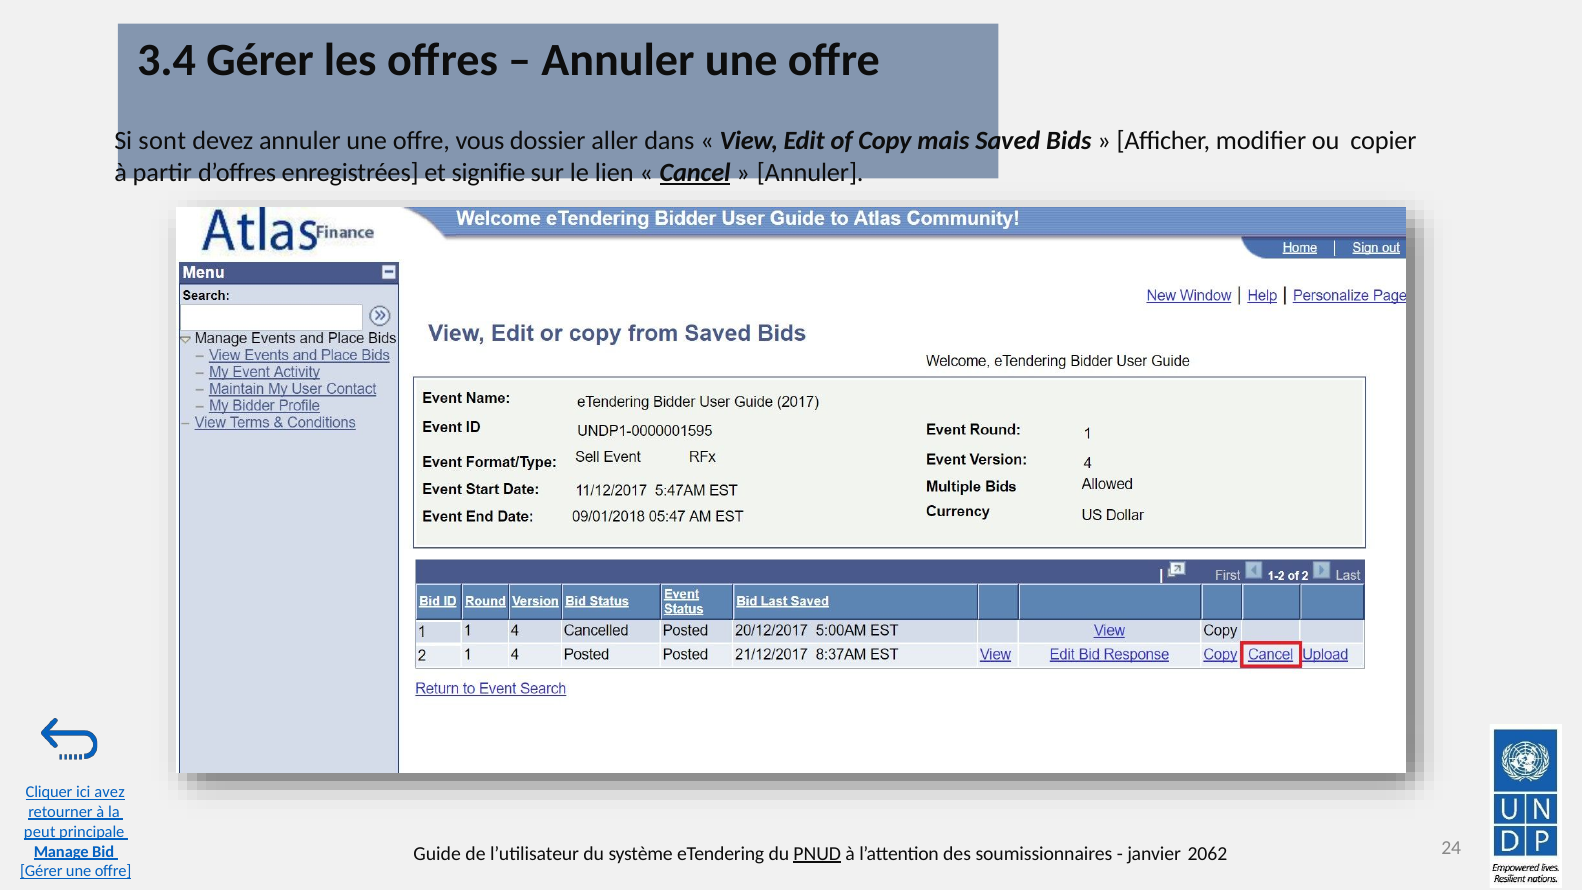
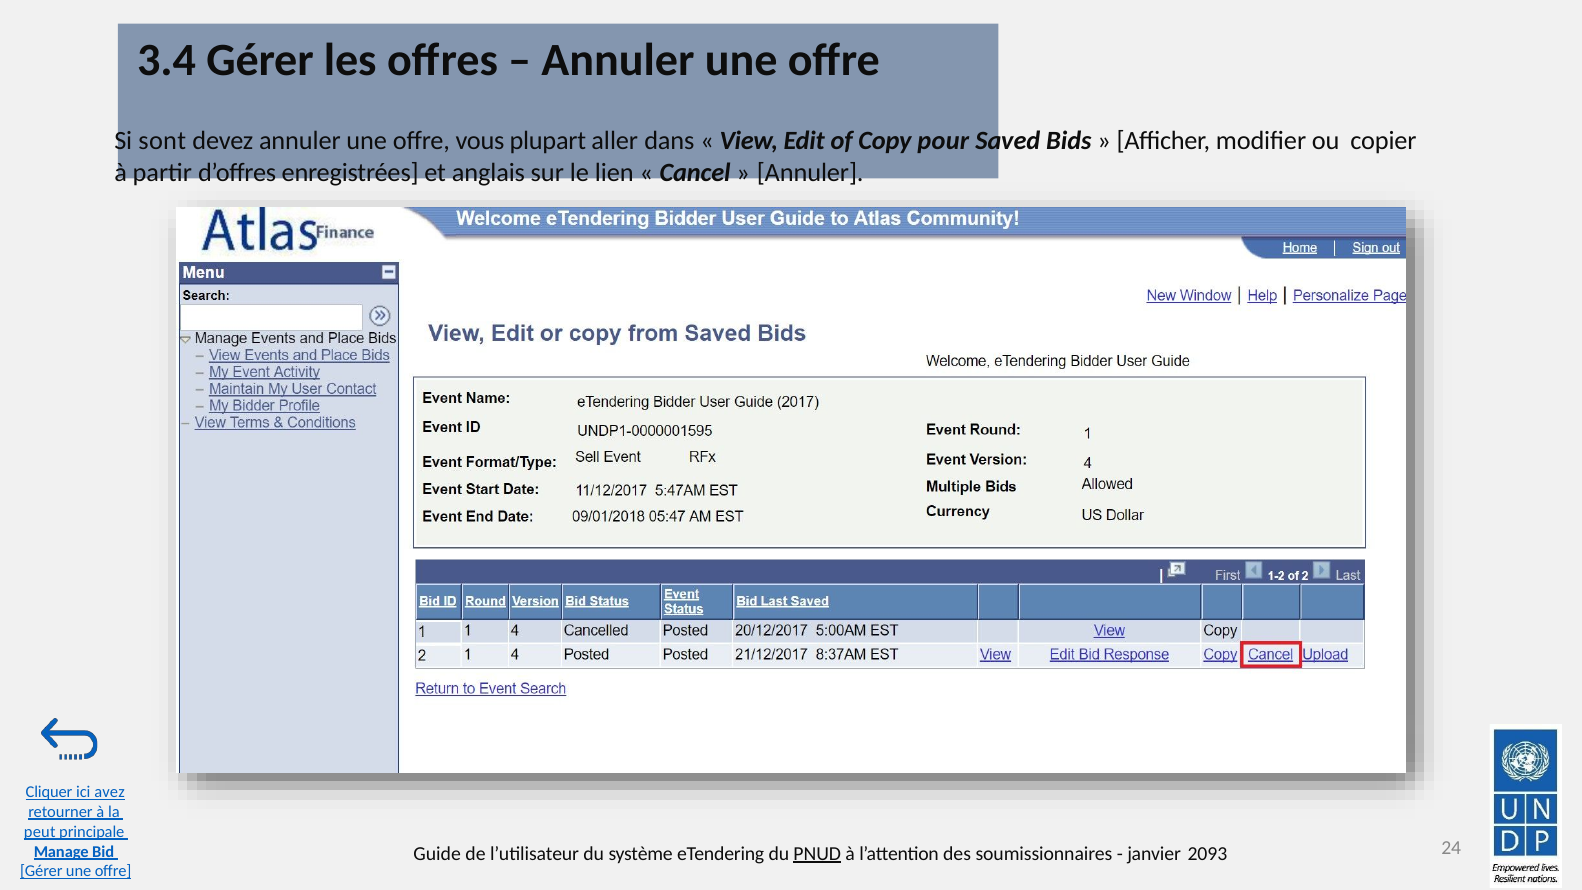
dossier: dossier -> plupart (548, 141)
mais: mais -> pour (943, 141)
signifie: signifie -> anglais (488, 173)
Cancel underline: present -> none (695, 173)
2062: 2062 -> 2093 (1207, 853)
